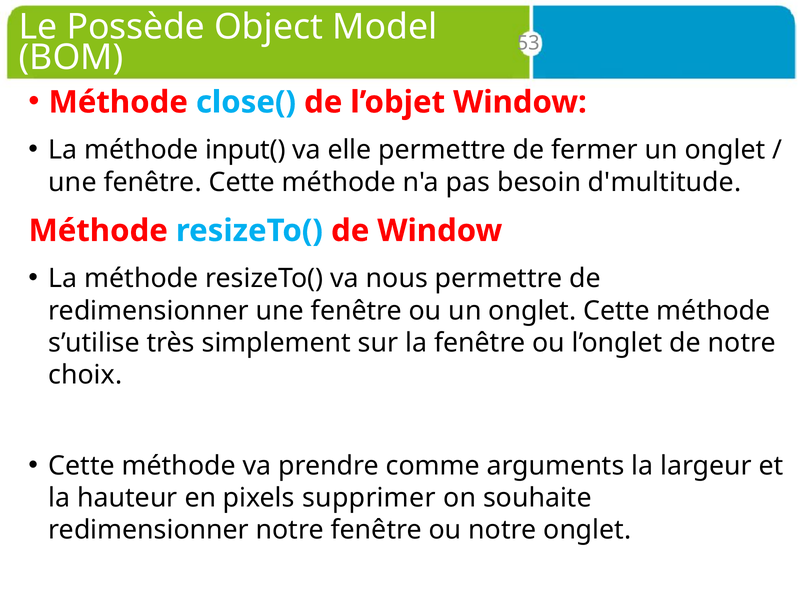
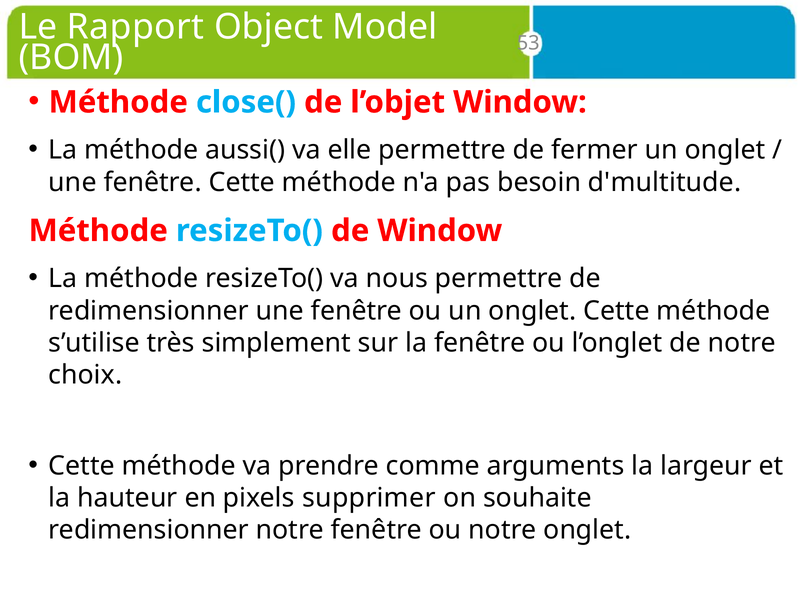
Possède: Possède -> Rapport (136, 27)
input(: input( -> aussi( (245, 150)
